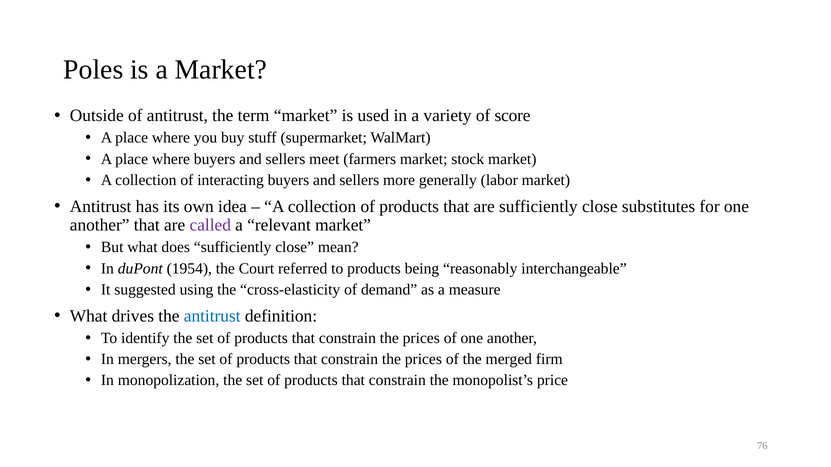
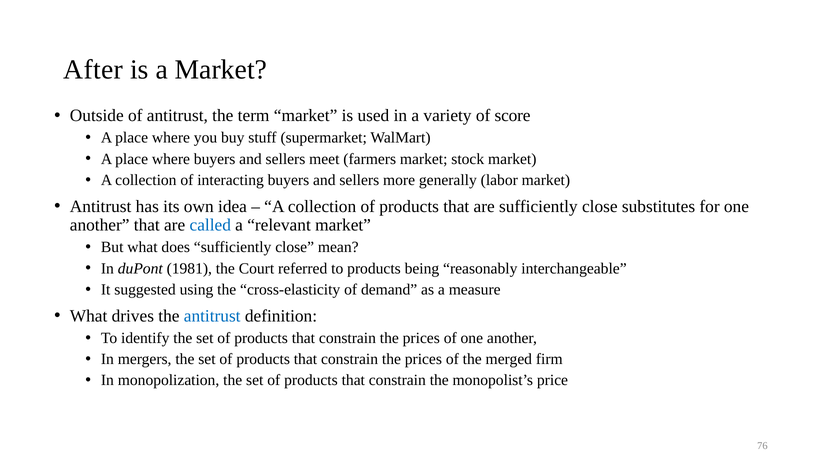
Poles: Poles -> After (93, 70)
called colour: purple -> blue (210, 225)
1954: 1954 -> 1981 (189, 269)
